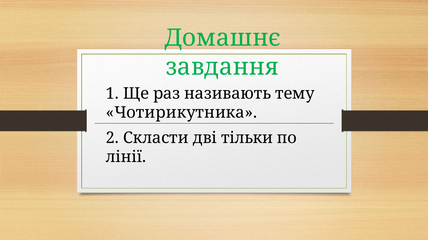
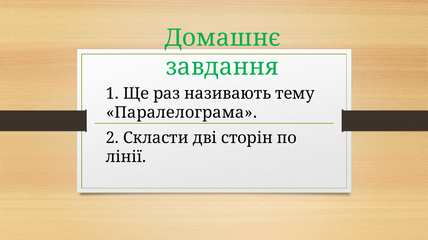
Чотирикутника: Чотирикутника -> Паралелограма (182, 113)
тільки: тільки -> сторін (247, 138)
